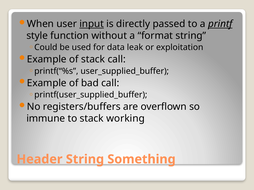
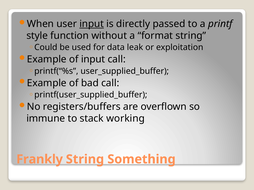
printf underline: present -> none (220, 24)
of stack: stack -> input (93, 59)
Header: Header -> Frankly (40, 160)
